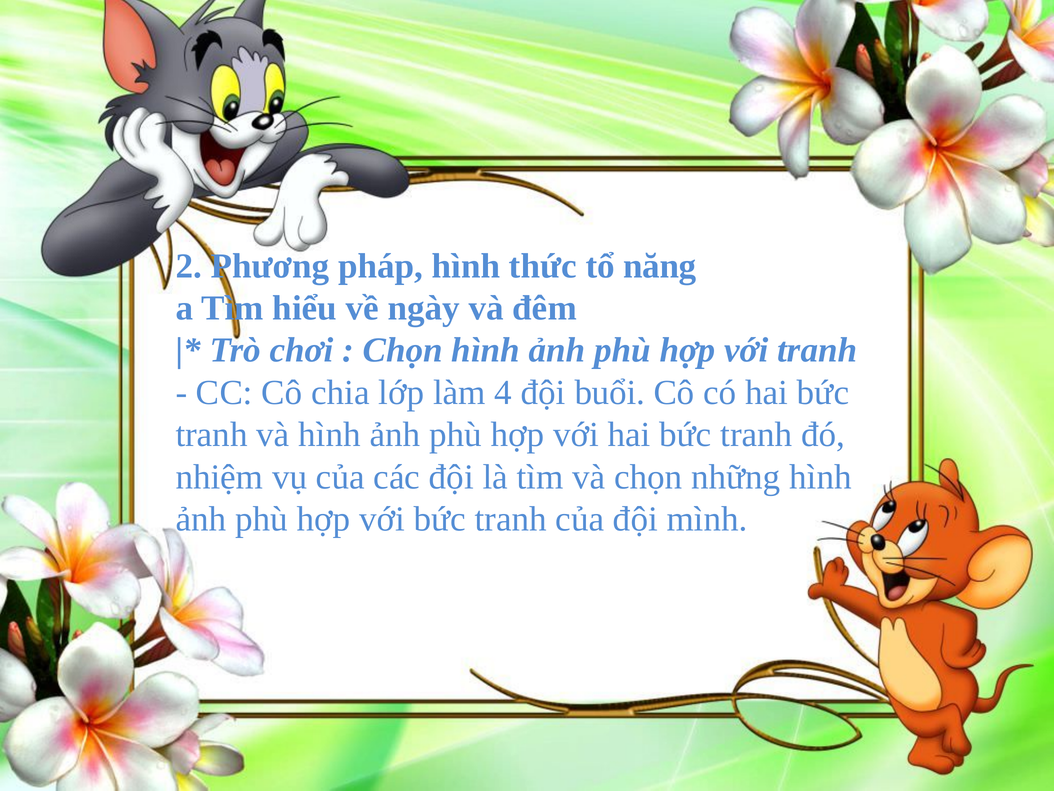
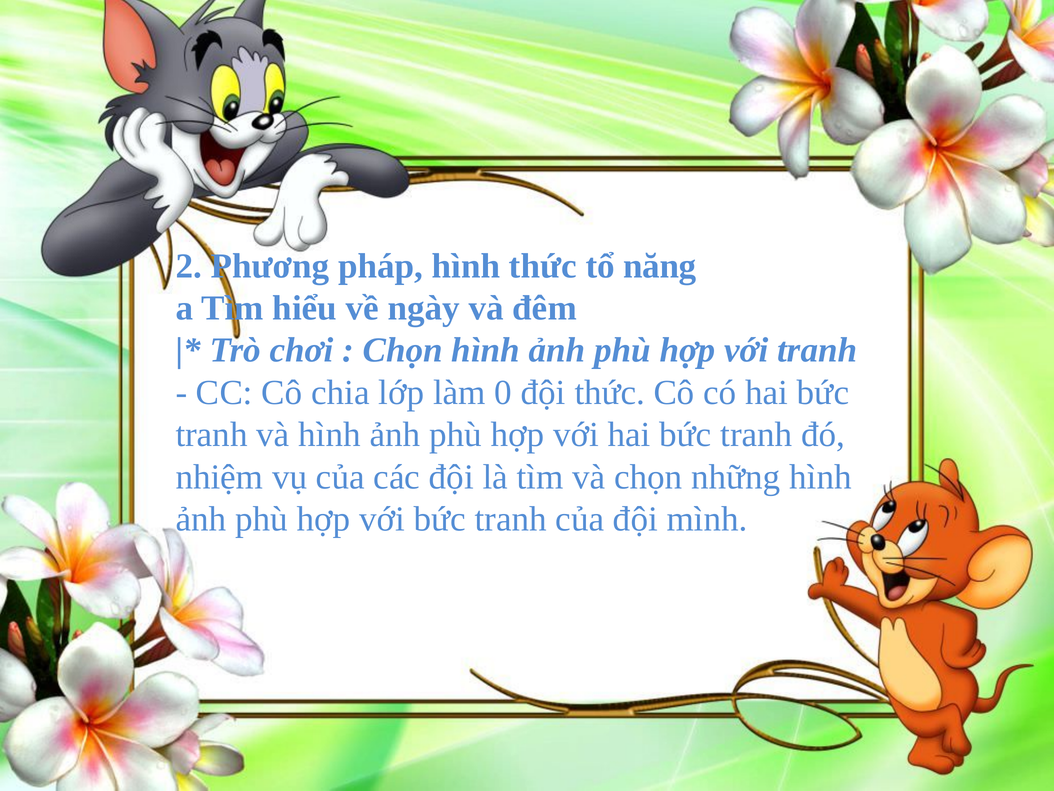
4: 4 -> 0 (503, 392)
đội buổi: buổi -> thức (610, 392)
